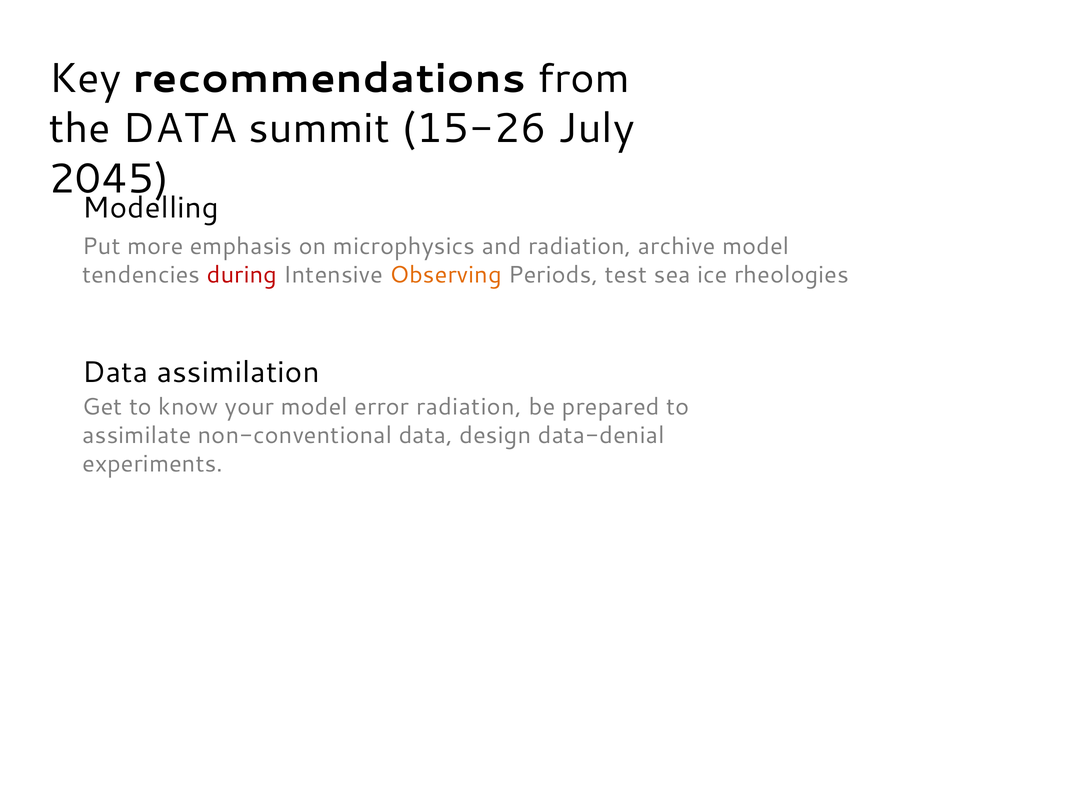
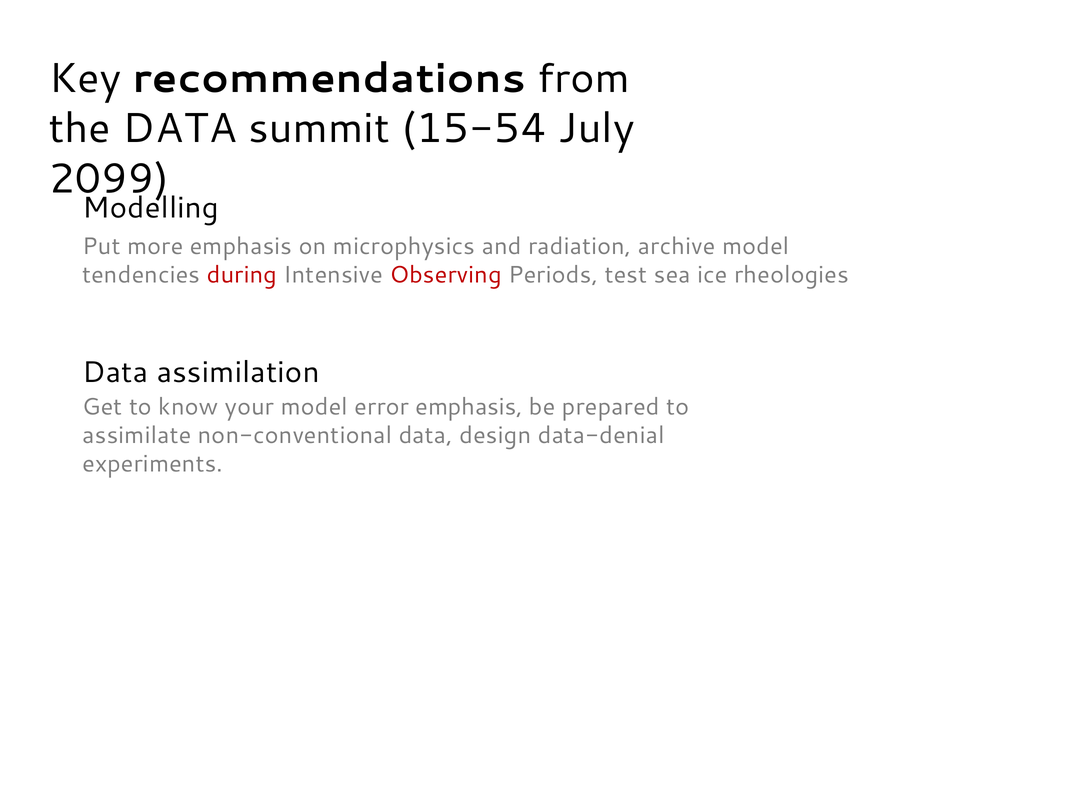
15-26: 15-26 -> 15-54 (474, 129)
2045: 2045 -> 2099 (109, 179)
Observing colour: orange -> red (446, 275)
error radiation: radiation -> emphasis (469, 407)
